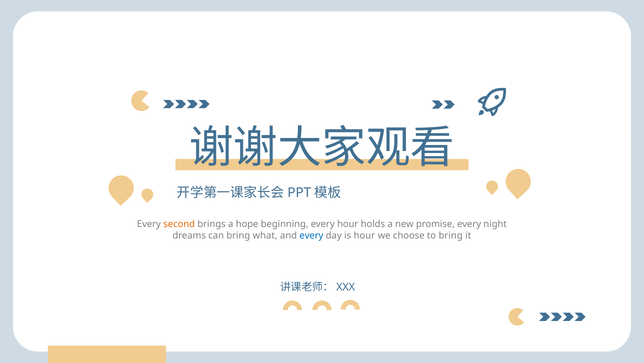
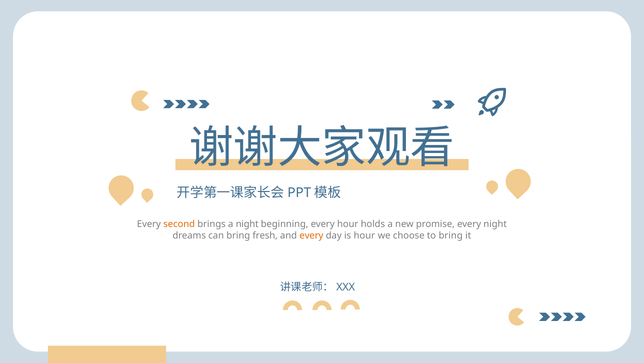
a hope: hope -> night (247, 224)
what: what -> fresh (265, 235)
every colour: blue -> orange (311, 235)
